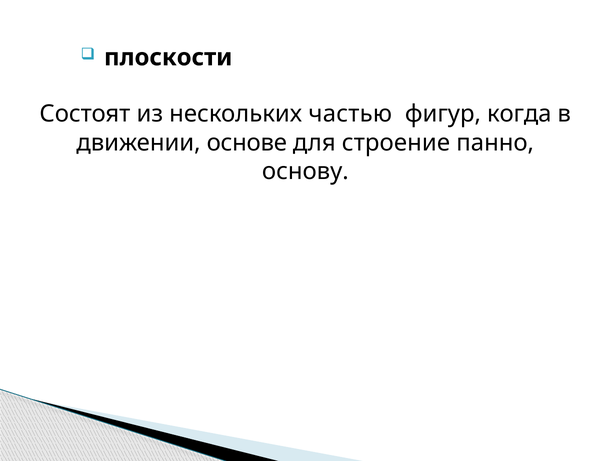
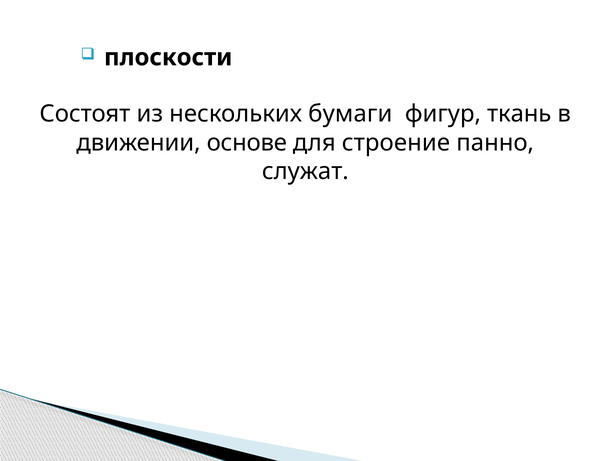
частью: частью -> бумаги (350, 114)
когда: когда -> ткань (519, 114)
основу: основу -> служат (305, 171)
